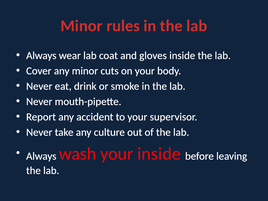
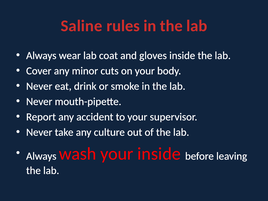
Minor: Minor -> Saline (82, 26)
